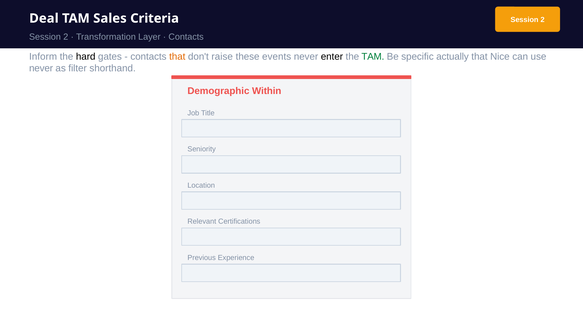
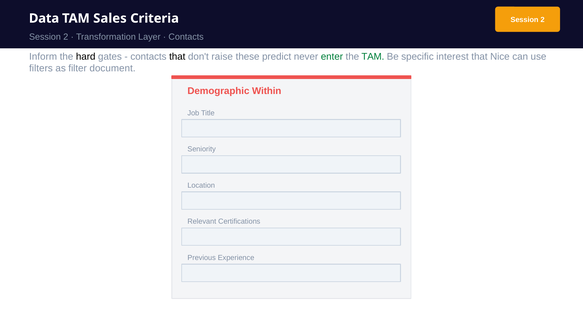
Deal: Deal -> Data (44, 18)
that colour: orange -> black (177, 57)
events: events -> predict (277, 57)
enter colour: black -> green (332, 57)
actually: actually -> interest (452, 57)
never: never -> filters (41, 68)
shorthand: shorthand -> document (113, 68)
